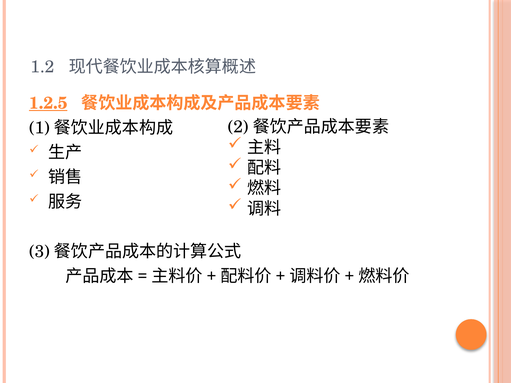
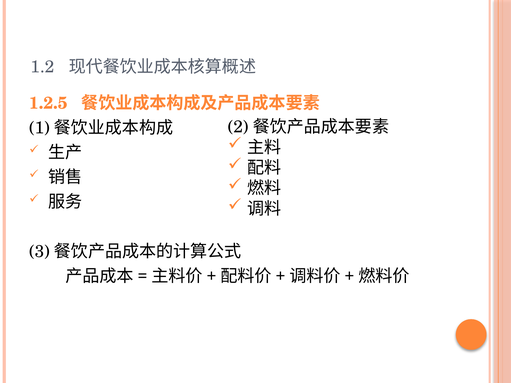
1.2.5 underline: present -> none (48, 103)
